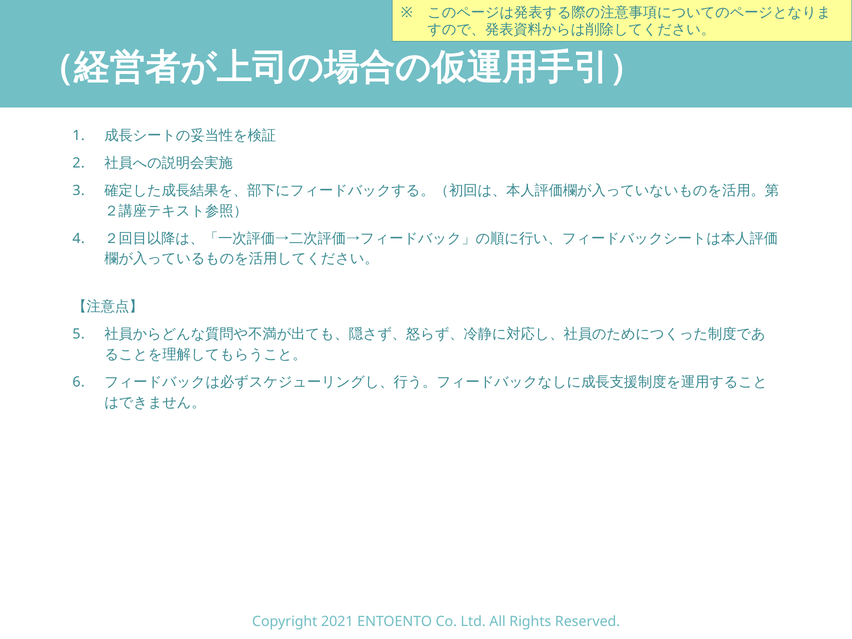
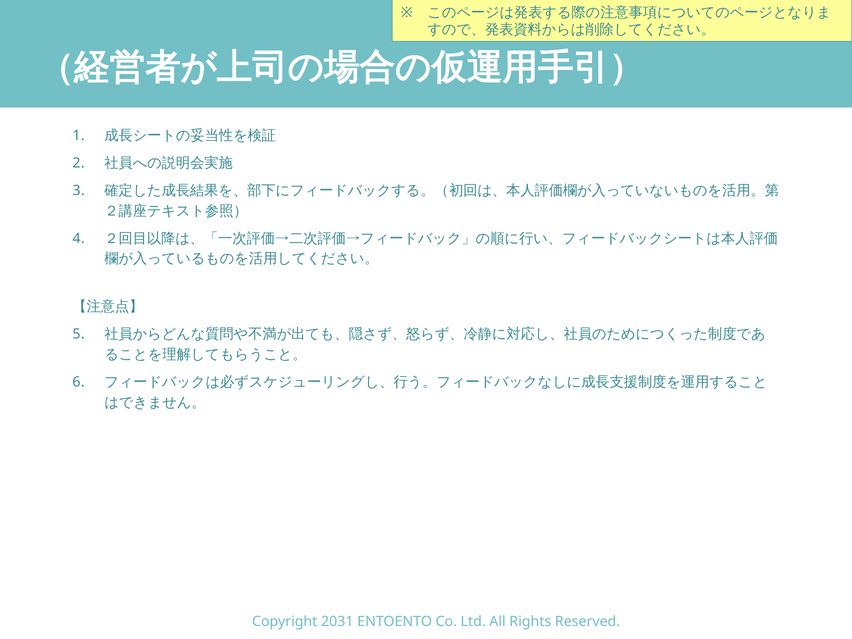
2021: 2021 -> 2031 (337, 622)
